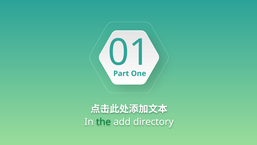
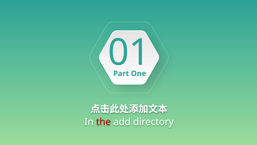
the colour: green -> red (103, 121)
